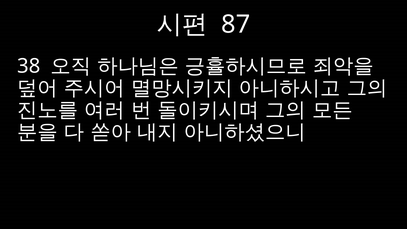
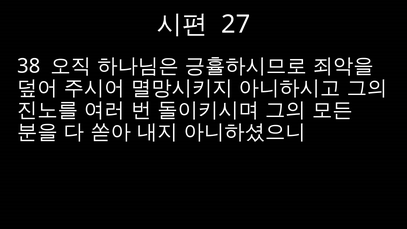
87: 87 -> 27 (236, 25)
